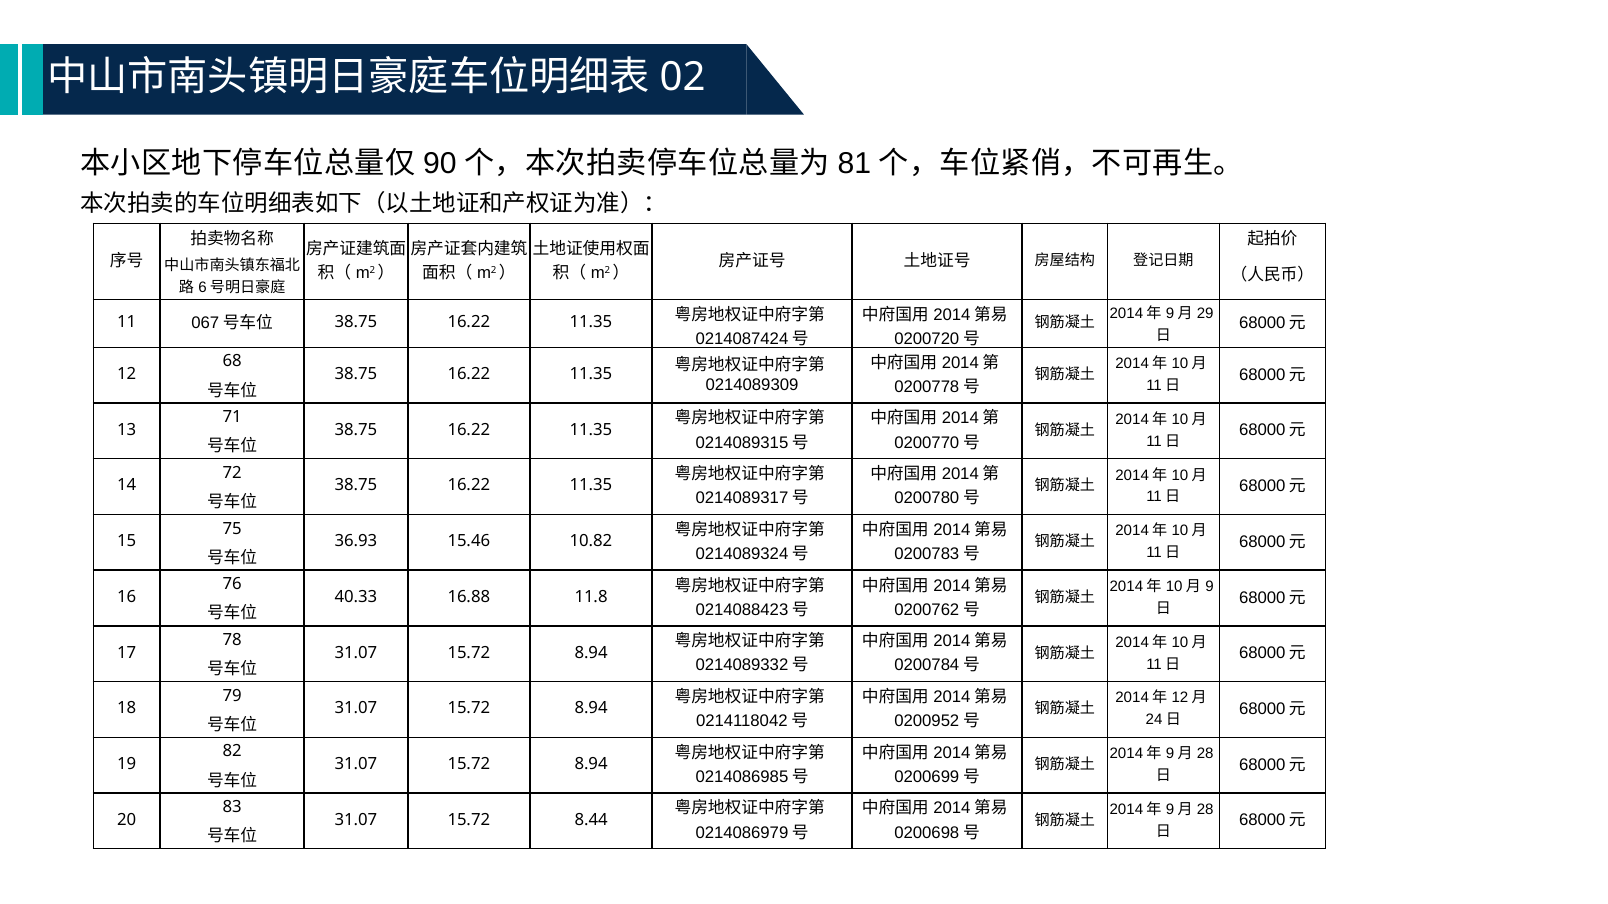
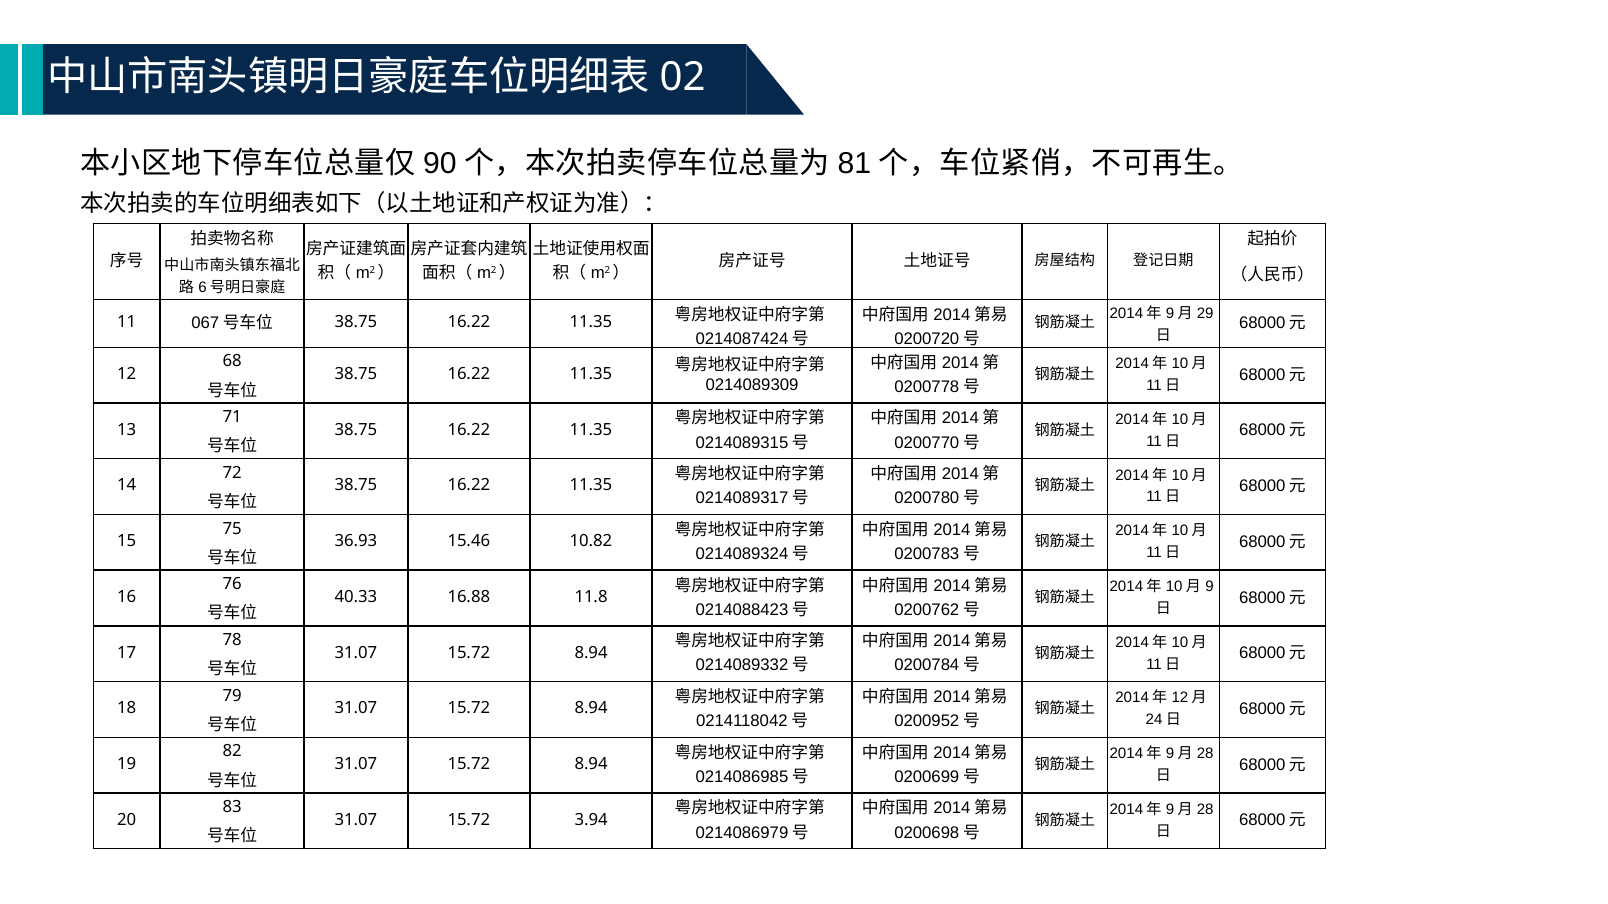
8.44: 8.44 -> 3.94 (591, 820)
